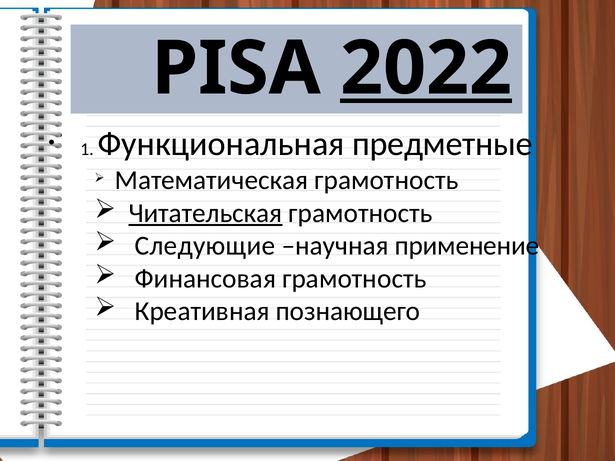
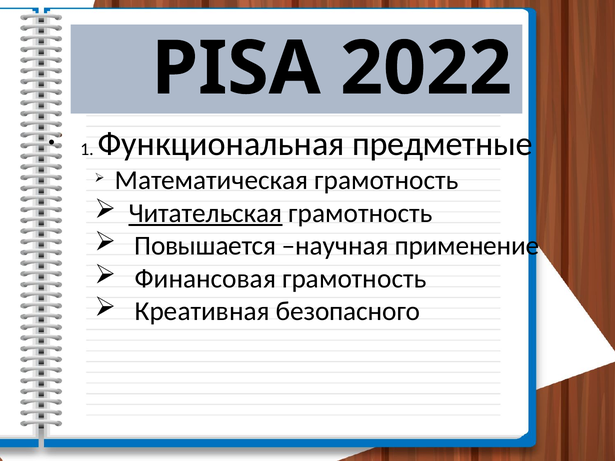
2022 underline: present -> none (426, 69)
Следующие: Следующие -> Повышается (205, 246)
познающего: познающего -> безопасного (348, 312)
